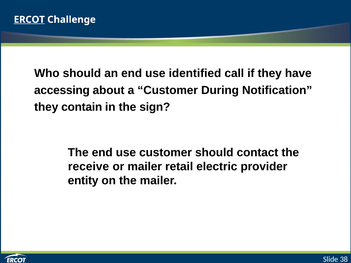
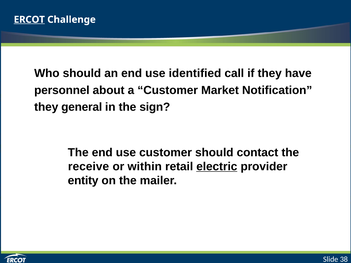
accessing: accessing -> personnel (62, 90)
During: During -> Market (220, 90)
contain: contain -> general (82, 107)
or mailer: mailer -> within (145, 167)
electric underline: none -> present (217, 167)
